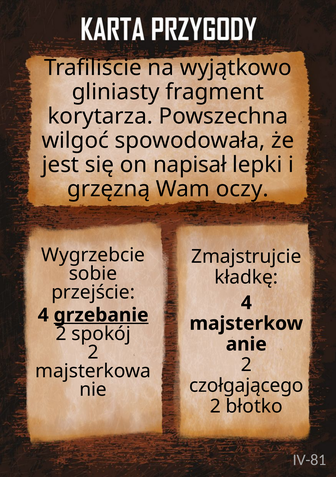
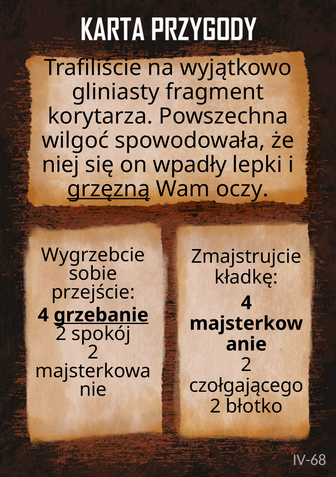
jest: jest -> niej (61, 165)
napisał: napisał -> wpadły (190, 165)
grzęzną underline: none -> present (109, 189)
IV-81: IV-81 -> IV-68 (309, 460)
